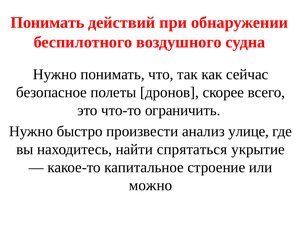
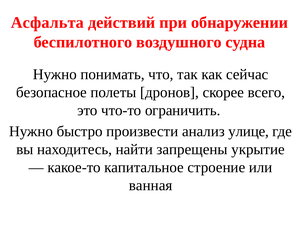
Понимать: Понимать -> Асфальта (47, 23)
спрятаться: спрятаться -> запрещены (192, 149)
можно: можно -> ванная (151, 185)
